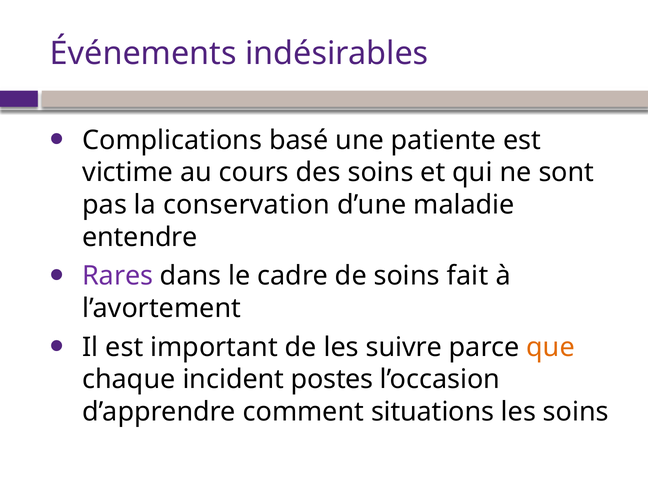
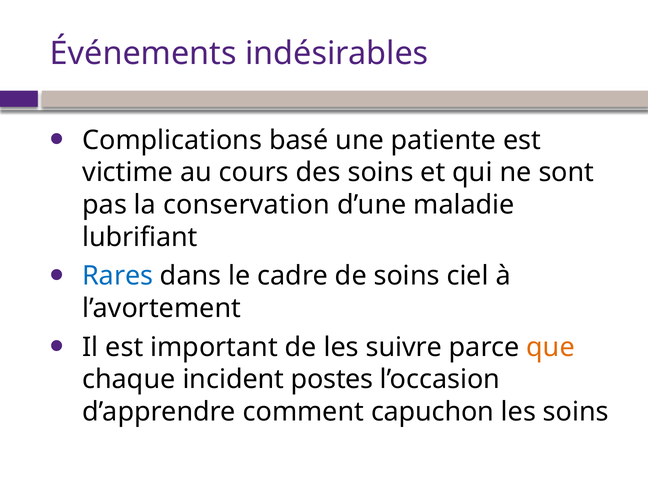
entendre: entendre -> lubrifiant (140, 237)
Rares colour: purple -> blue (118, 276)
fait: fait -> ciel (468, 276)
situations: situations -> capuchon (433, 412)
